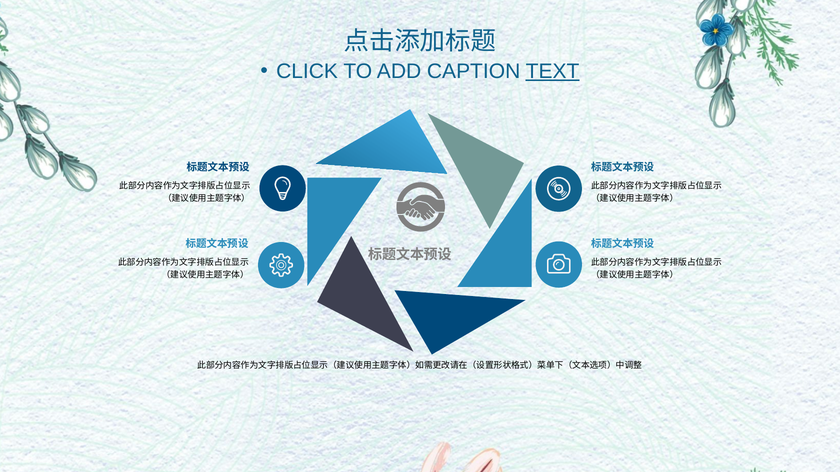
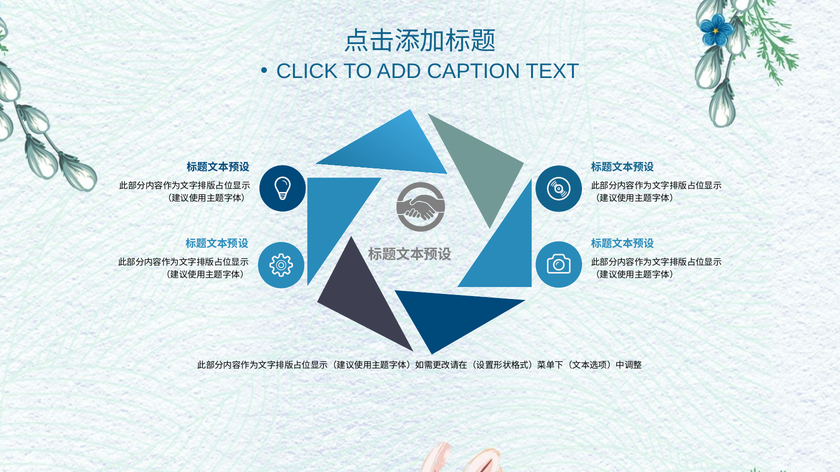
TEXT underline: present -> none (553, 71)
